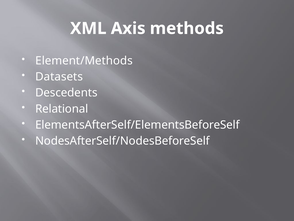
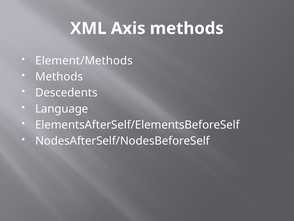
Datasets: Datasets -> Methods (59, 77)
Relational: Relational -> Language (62, 109)
